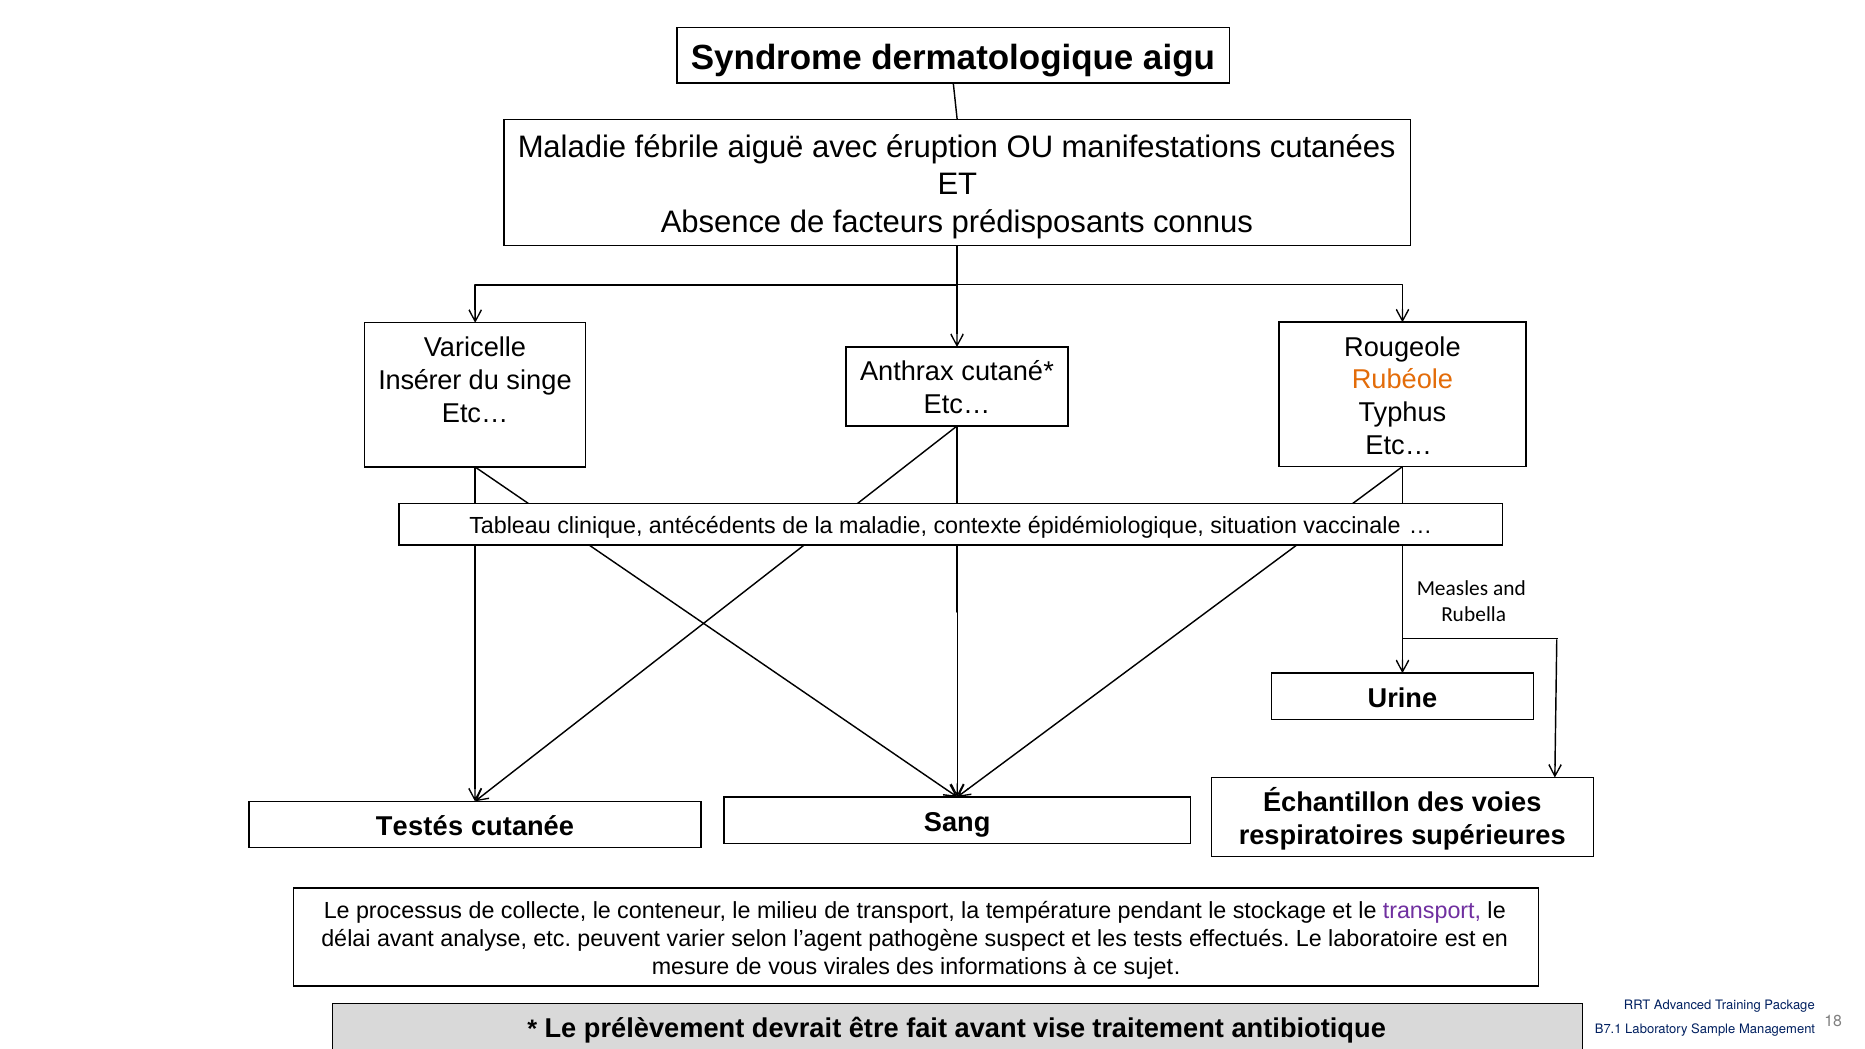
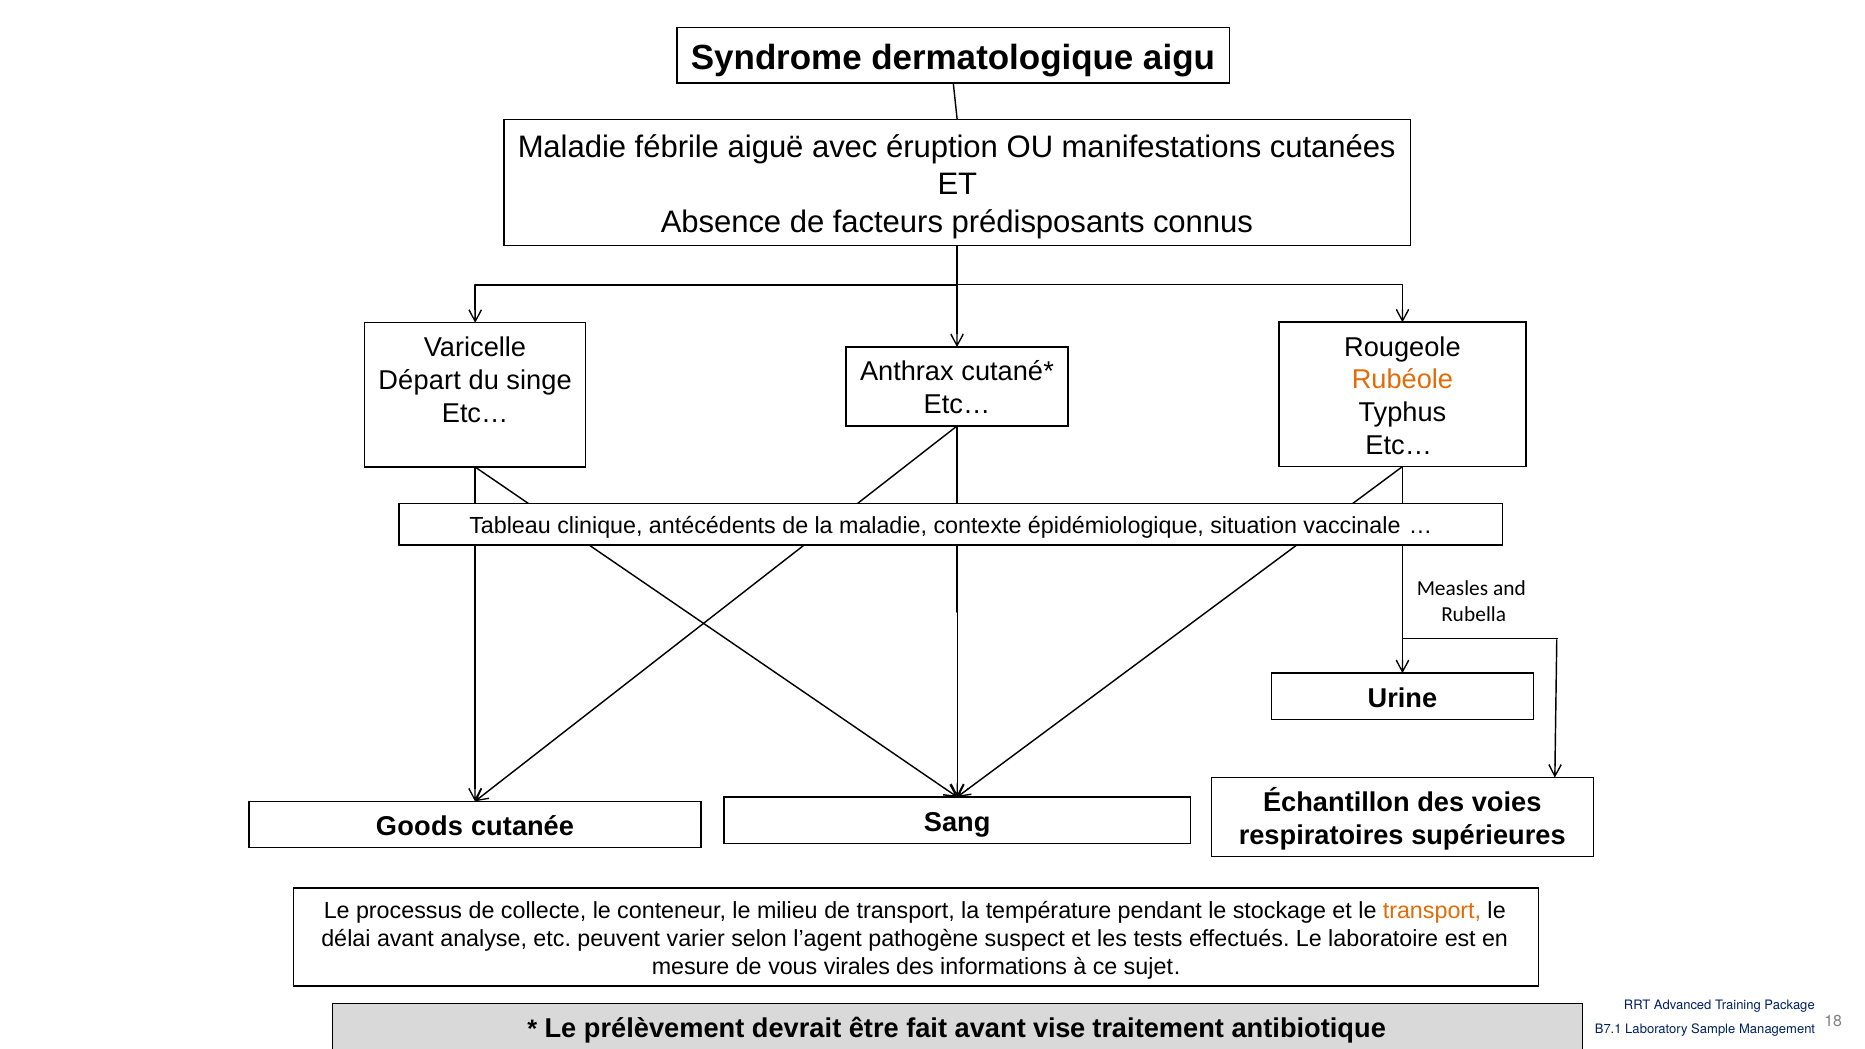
Insérer: Insérer -> Départ (420, 380)
Testés: Testés -> Goods (420, 826)
transport colour: purple -> orange (1432, 911)
